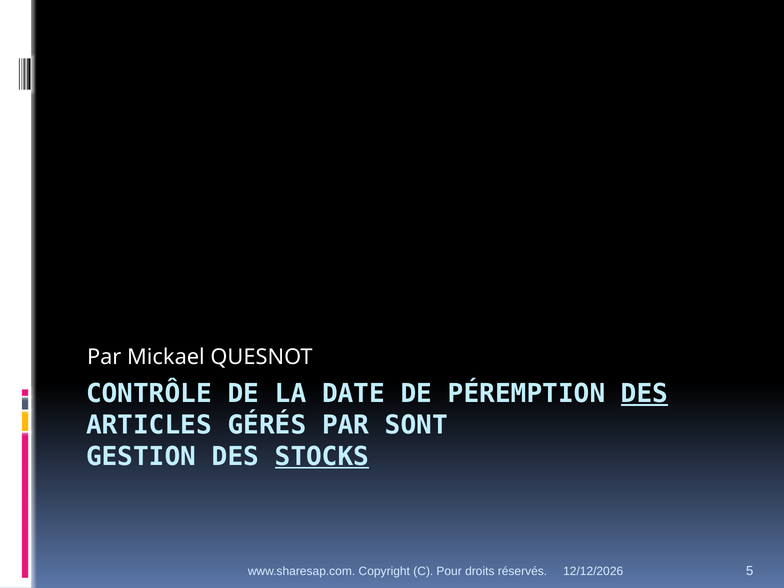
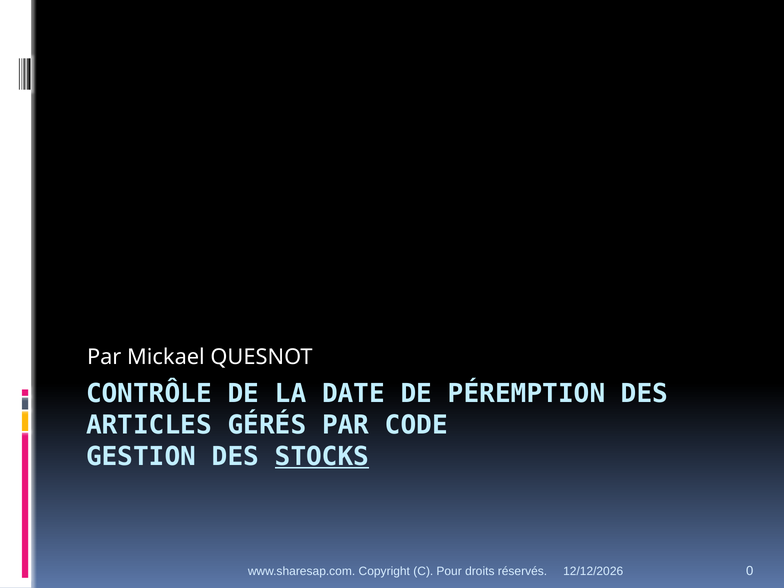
DES underline: present -> none (644, 394)
SONT: SONT -> CODE (416, 425)
5: 5 -> 0 (750, 571)
